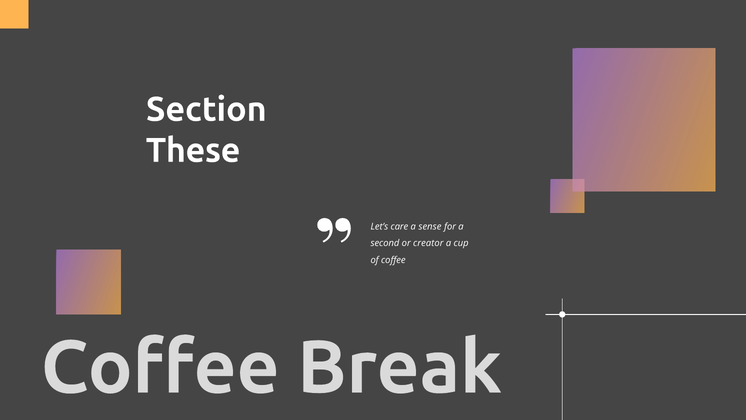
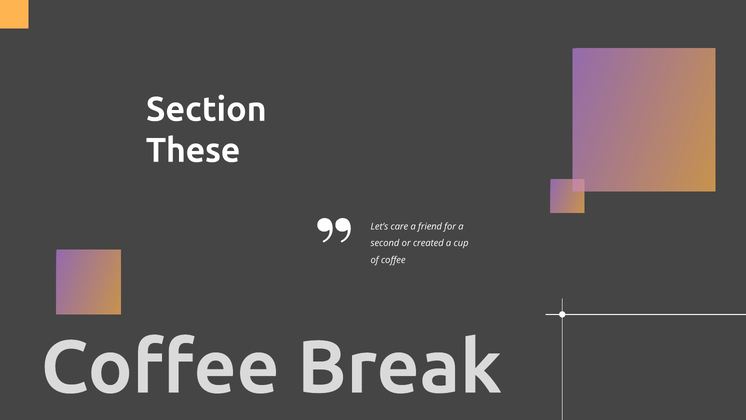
sense: sense -> friend (430, 226)
creator: creator -> created (428, 243)
